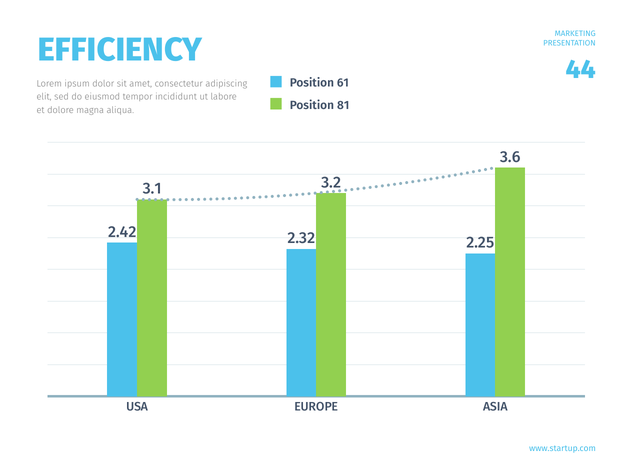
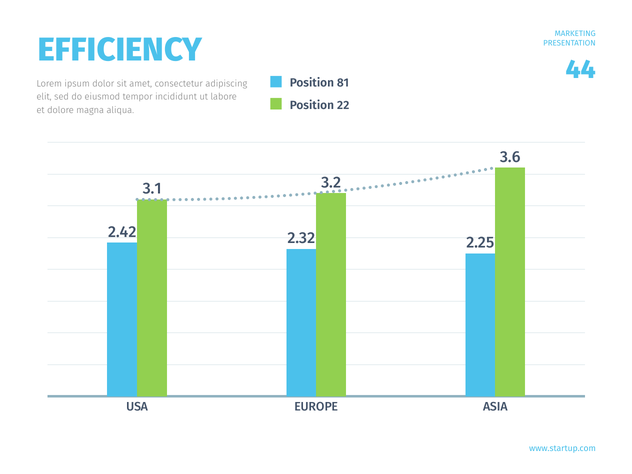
61: 61 -> 81 (343, 83)
81: 81 -> 22 (343, 105)
